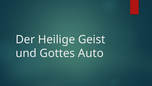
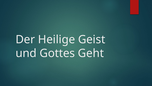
Auto: Auto -> Geht (91, 53)
